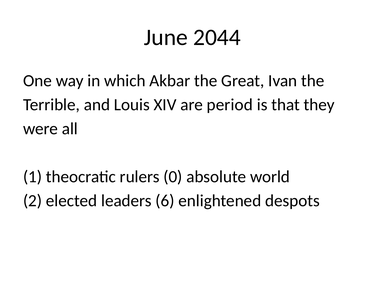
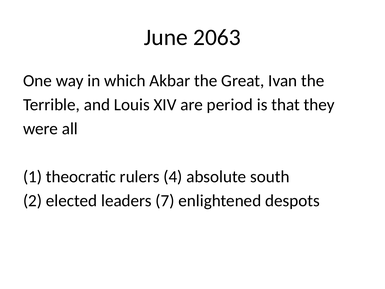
2044: 2044 -> 2063 (217, 37)
0: 0 -> 4 (173, 177)
world: world -> south (270, 177)
6: 6 -> 7 (165, 201)
